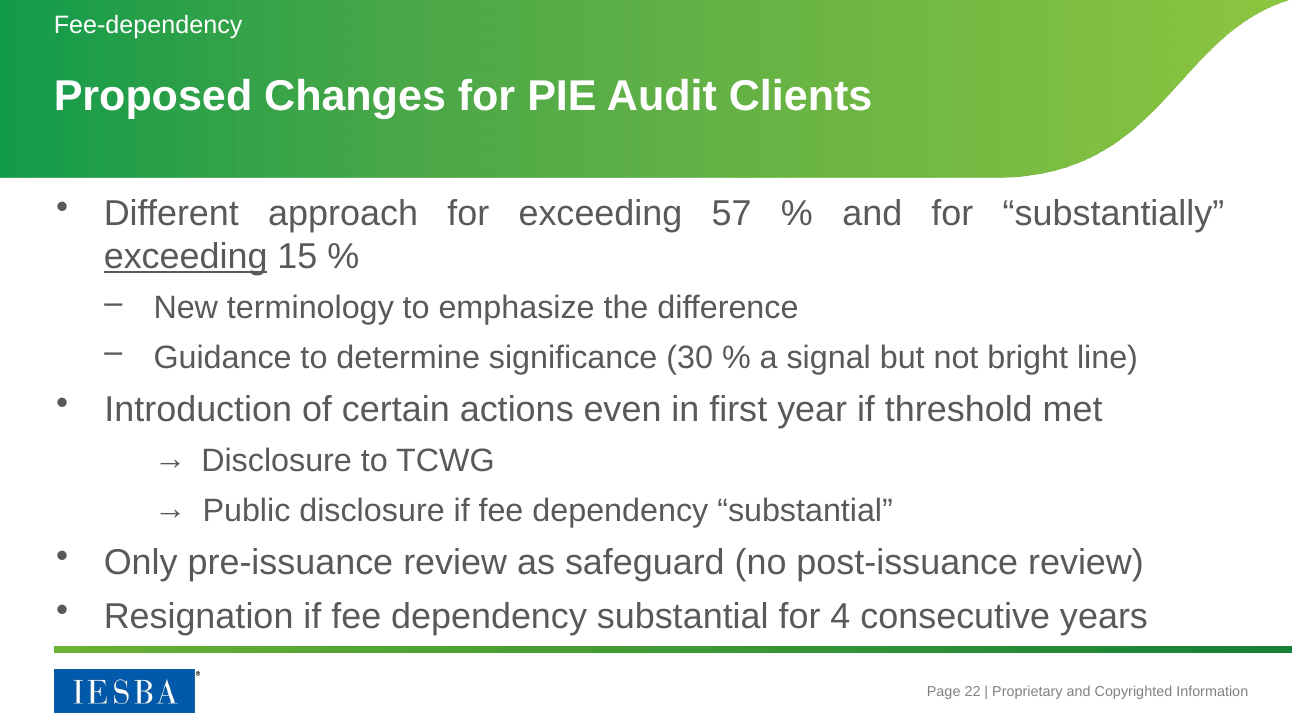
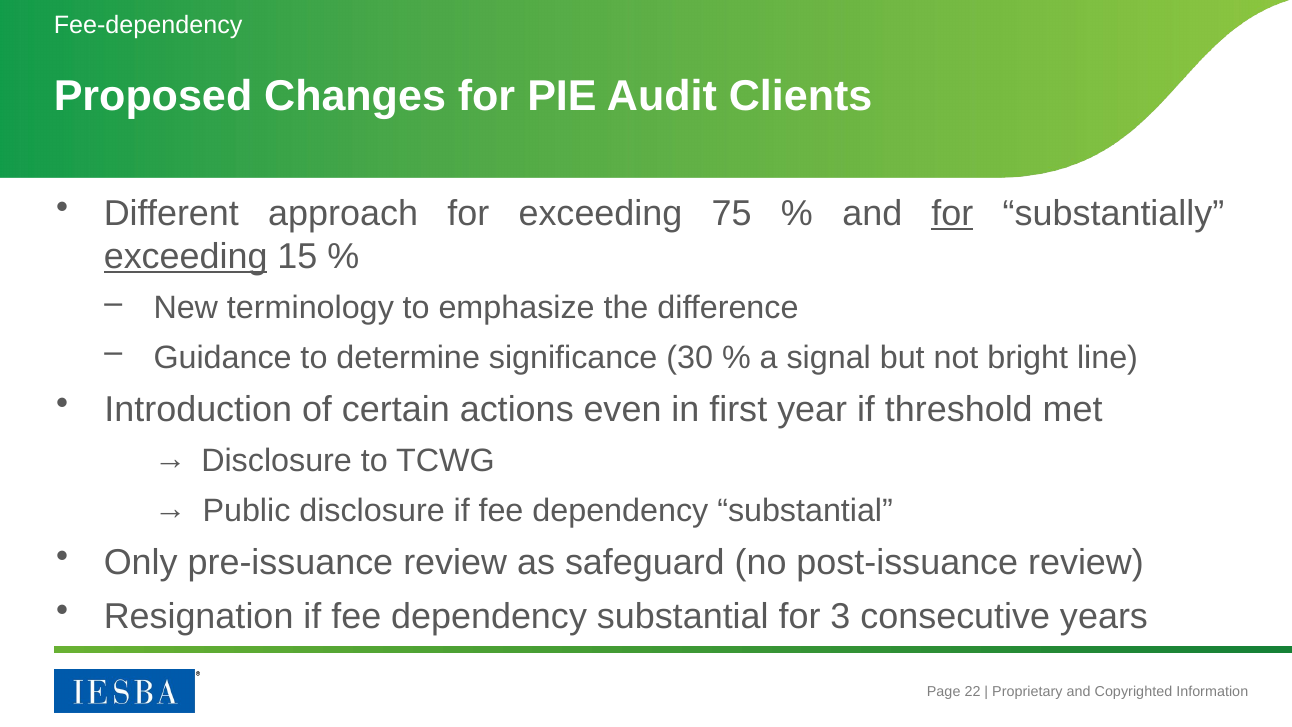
57: 57 -> 75 (732, 213)
for underline: none -> present (952, 213)
4: 4 -> 3 (840, 616)
